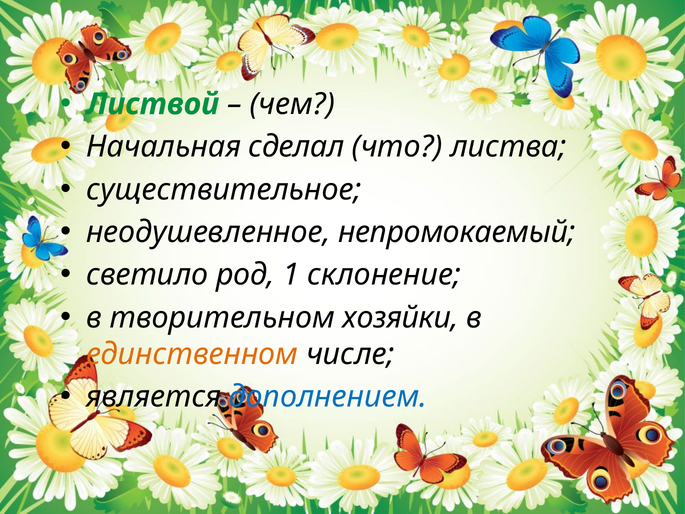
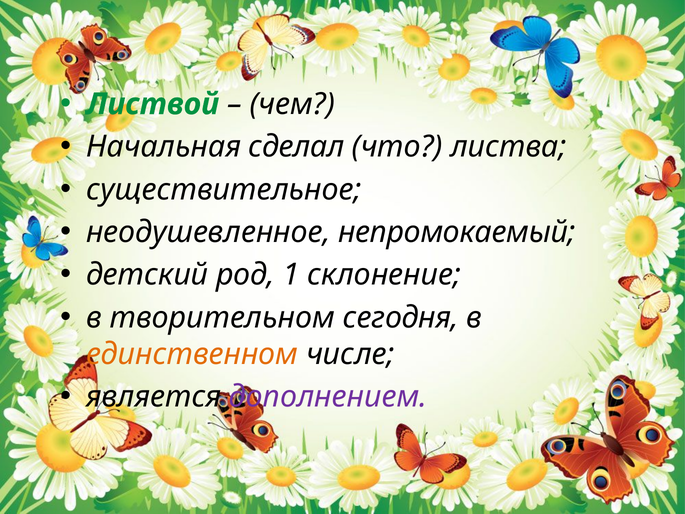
светило: светило -> детский (147, 275)
хозяйки: хозяйки -> сегодня (401, 317)
дополнением colour: blue -> purple (328, 397)
